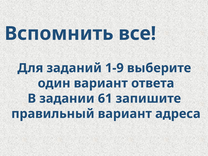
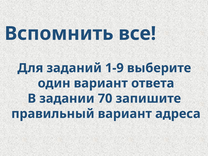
61: 61 -> 70 (105, 99)
